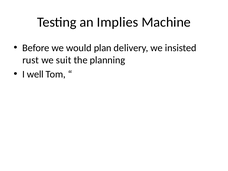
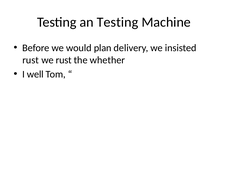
an Implies: Implies -> Testing (117, 22)
we suit: suit -> rust (64, 60)
planning: planning -> whether (107, 60)
